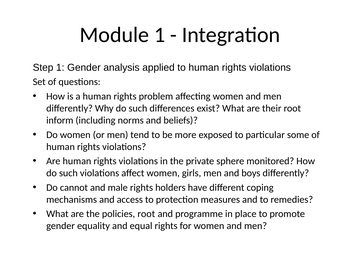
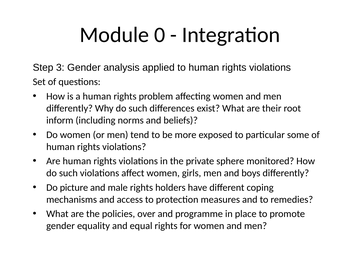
Module 1: 1 -> 0 (160, 35)
Step 1: 1 -> 3 (60, 68)
cannot: cannot -> picture (74, 188)
policies root: root -> over (146, 214)
